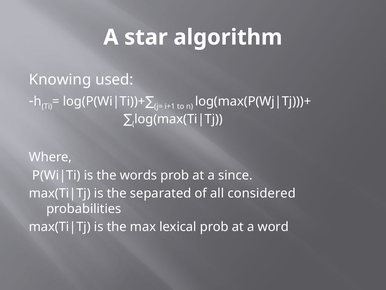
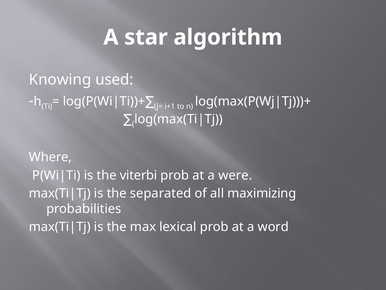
words: words -> viterbi (139, 175)
since: since -> were (235, 175)
considered: considered -> maximizing (262, 193)
